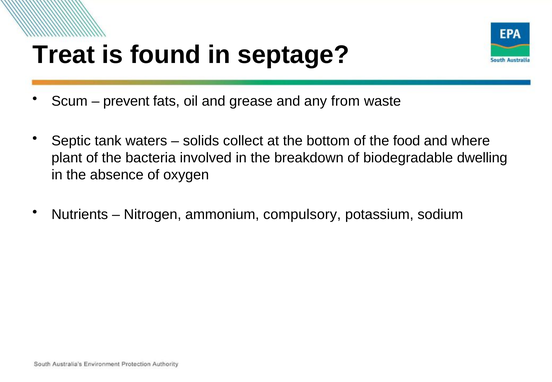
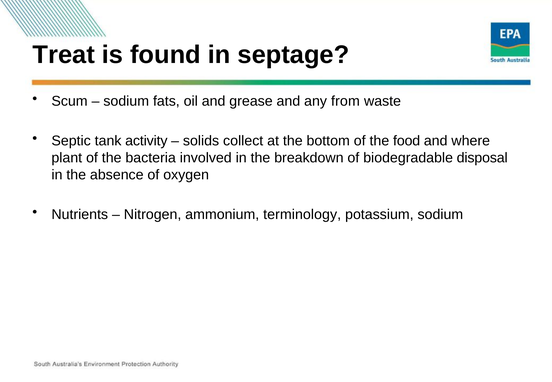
prevent: prevent -> sodium (126, 101)
waters: waters -> activity (146, 141)
dwelling: dwelling -> disposal (482, 158)
compulsory: compulsory -> terminology (302, 214)
